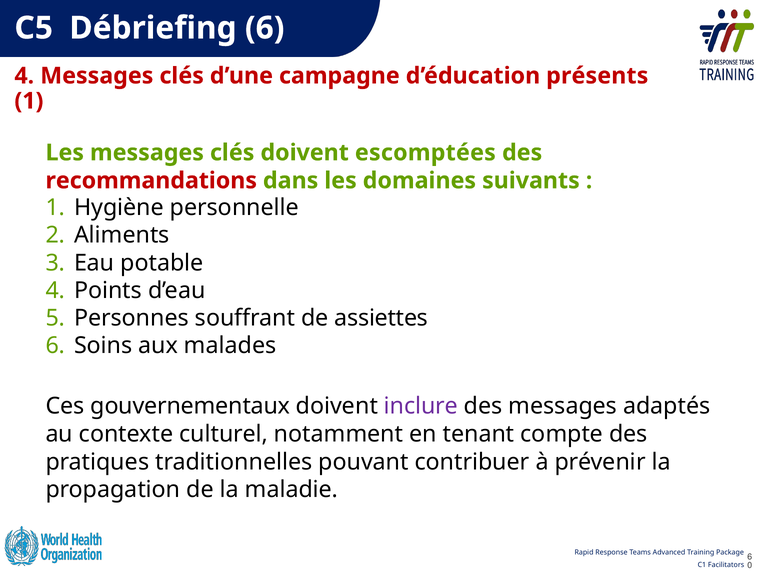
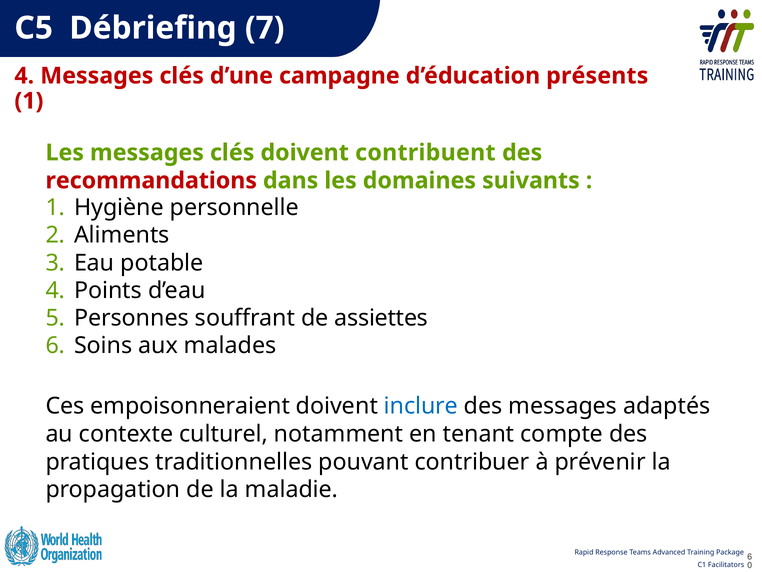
Débriefing 6: 6 -> 7 (265, 28)
escomptées: escomptées -> contribuent (425, 153)
gouvernementaux: gouvernementaux -> empoisonneraient (190, 406)
inclure colour: purple -> blue (421, 406)
